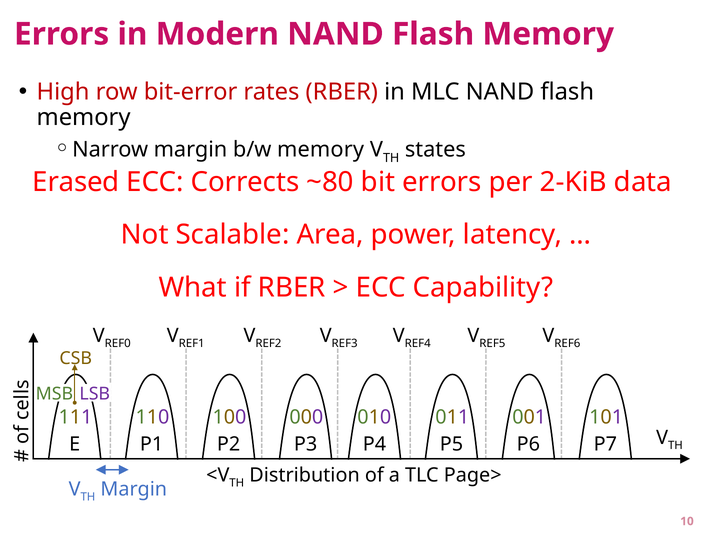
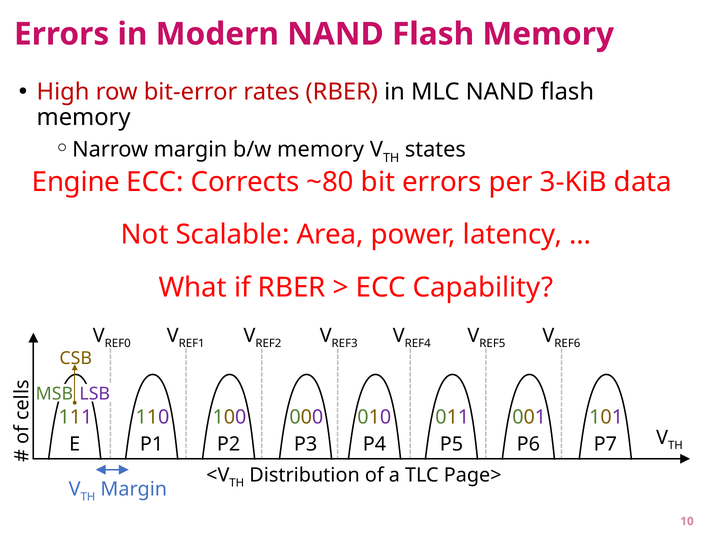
Erased: Erased -> Engine (76, 182)
2-KiB: 2-KiB -> 3-KiB (573, 182)
